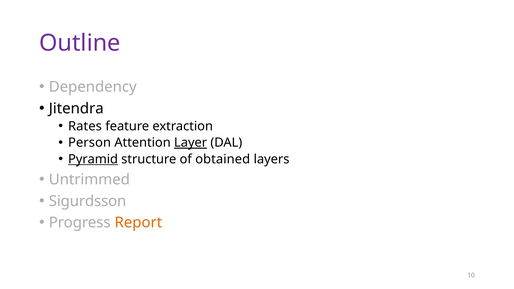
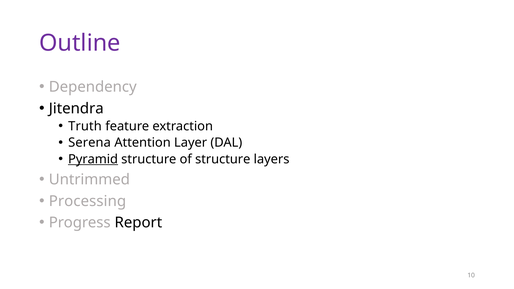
Rates: Rates -> Truth (85, 126)
Person: Person -> Serena (90, 143)
Layer underline: present -> none (191, 143)
of obtained: obtained -> structure (223, 159)
Sigurdsson: Sigurdsson -> Processing (87, 201)
Report colour: orange -> black (138, 223)
